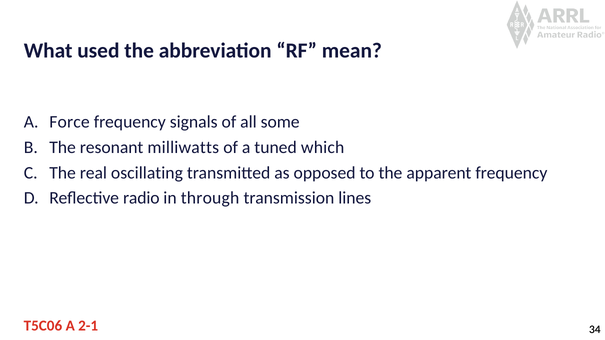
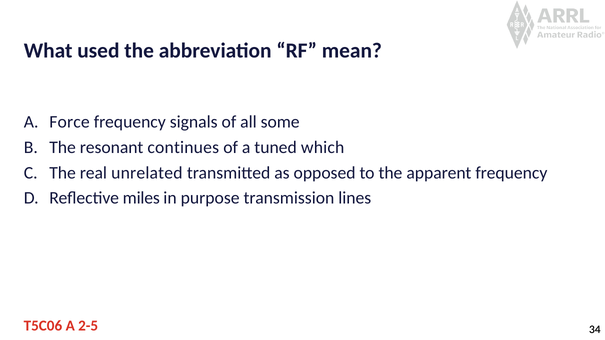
milliwatts: milliwatts -> continues (183, 148)
oscillating: oscillating -> unrelated (147, 173)
radio: radio -> miles (141, 198)
through: through -> purpose (210, 198)
2-1: 2-1 -> 2-5 (88, 326)
